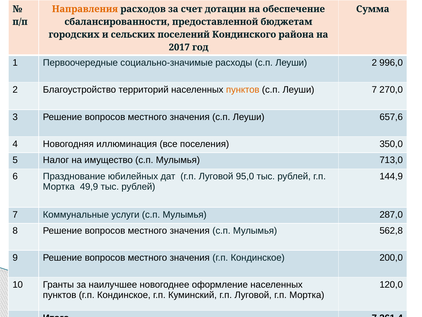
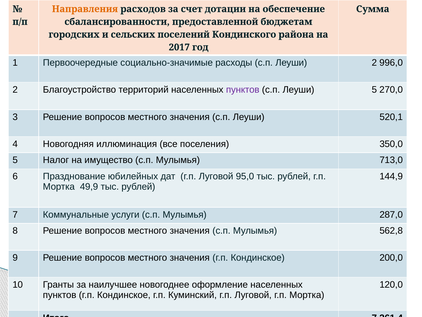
пунктов colour: orange -> purple (243, 89)
Леуши 7: 7 -> 5 (374, 89)
657,6: 657,6 -> 520,1 (391, 117)
